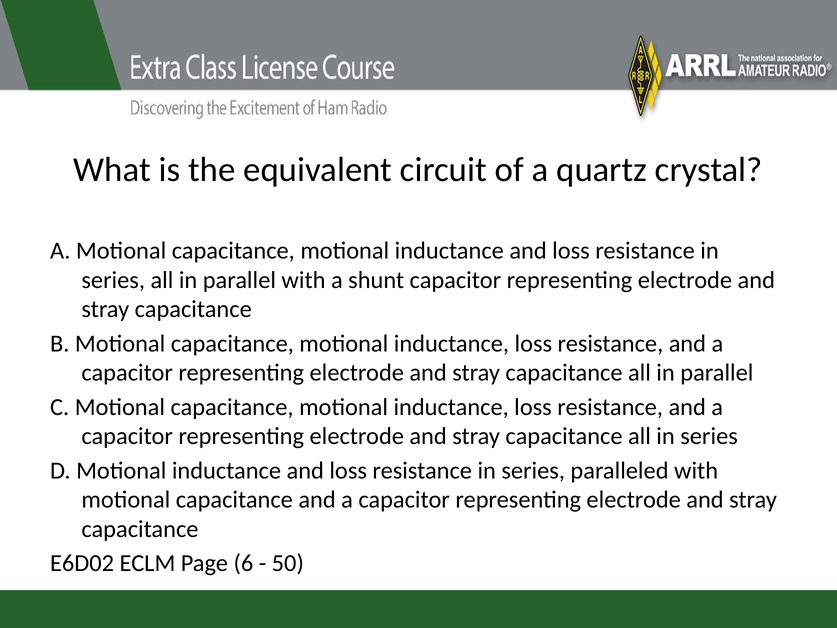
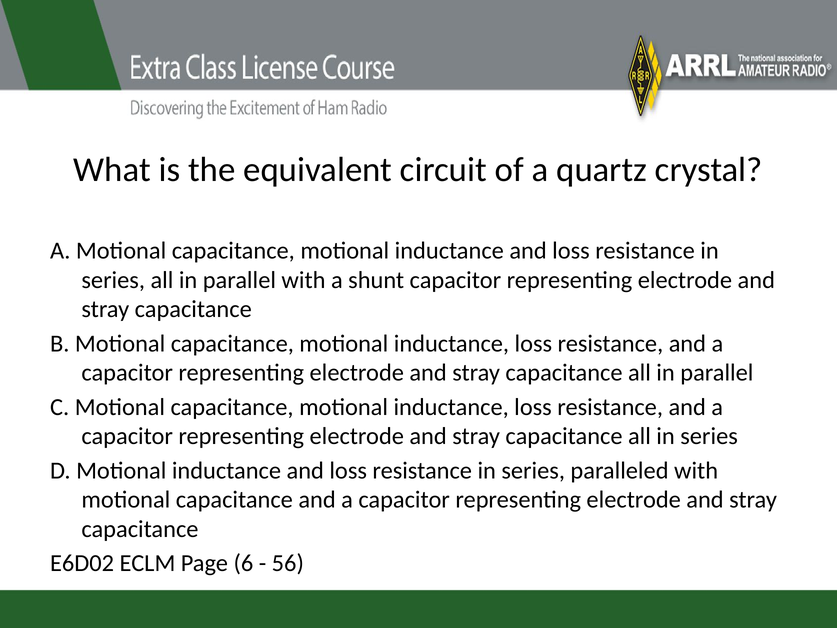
50: 50 -> 56 (288, 563)
